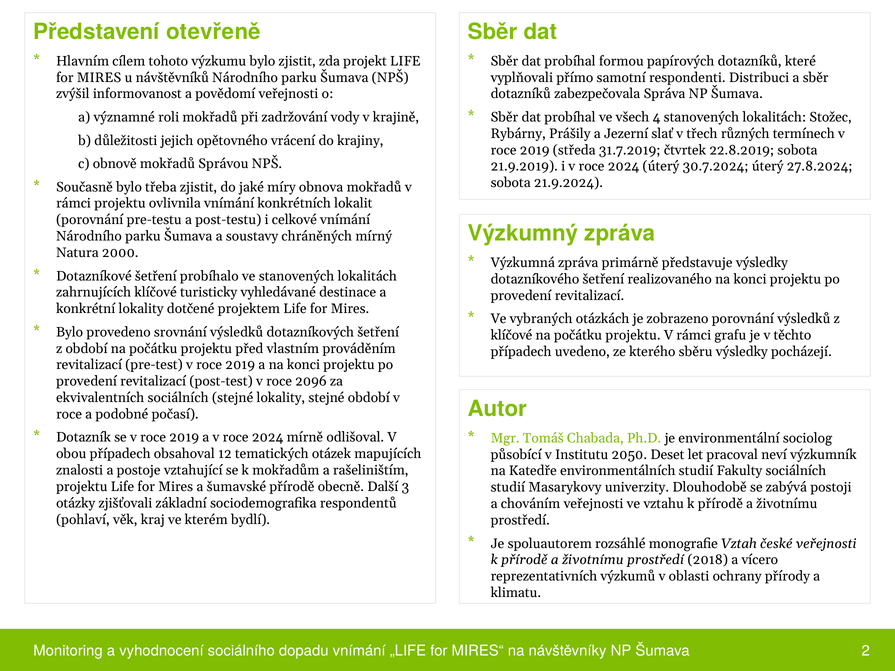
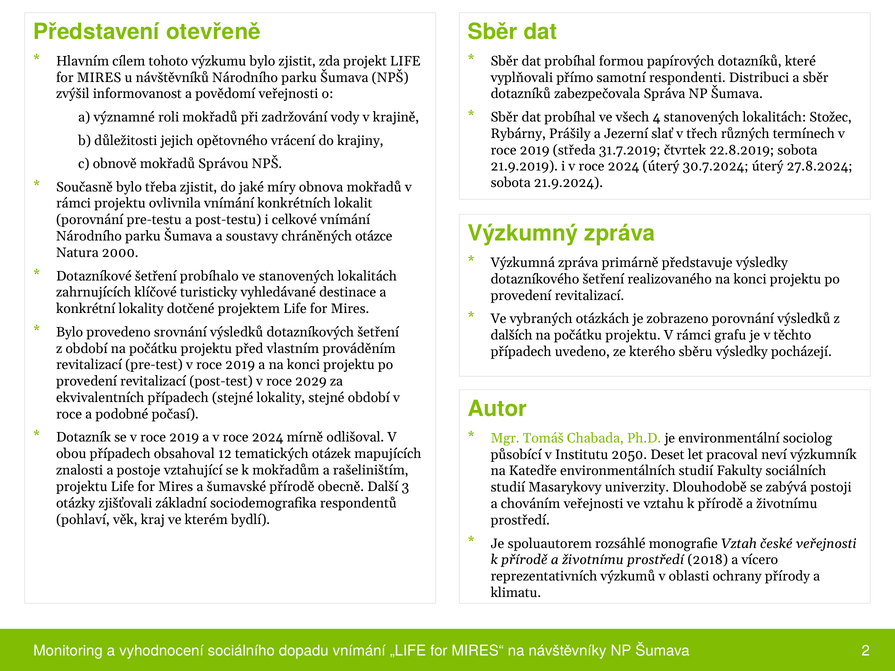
mírný: mírný -> otázce (374, 236)
klíčové: klíčové -> dalších (512, 335)
2096: 2096 -> 2029 (311, 382)
ekvivalentních sociálních: sociálních -> případech (178, 398)
